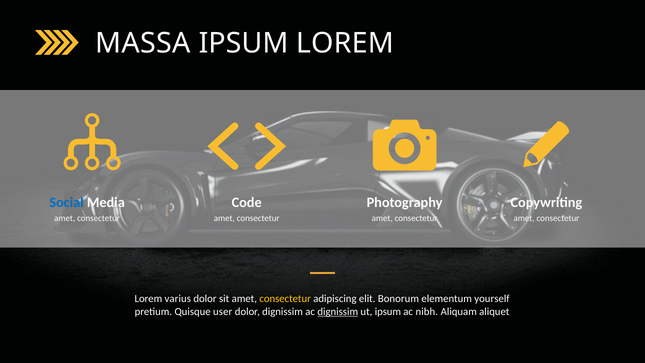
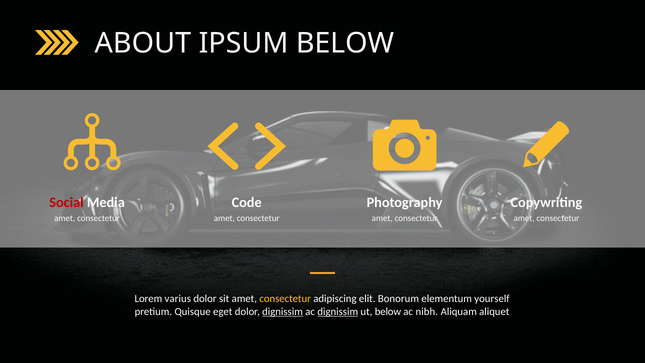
MASSA: MASSA -> ABOUT (143, 43)
IPSUM LOREM: LOREM -> BELOW (345, 43)
Social colour: blue -> red (67, 203)
user: user -> eget (223, 311)
dignissim underline: none -> present (283, 311)
ut ipsum: ipsum -> below (388, 311)
